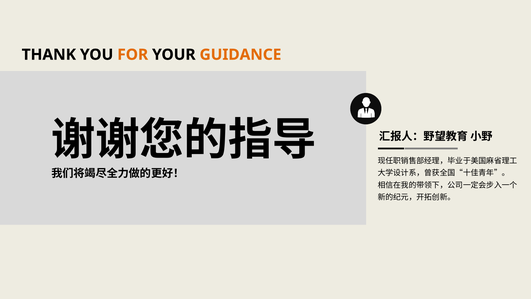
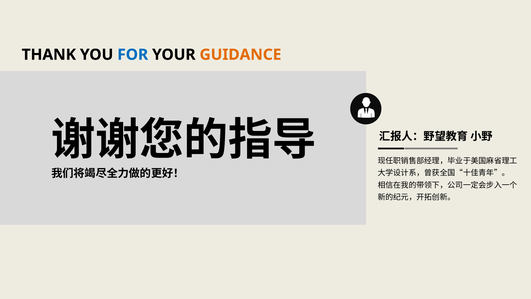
FOR colour: orange -> blue (133, 55)
